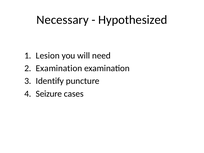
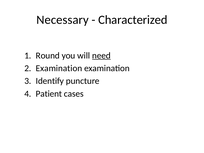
Hypothesized: Hypothesized -> Characterized (133, 20)
Lesion: Lesion -> Round (48, 56)
need underline: none -> present (101, 56)
Seizure: Seizure -> Patient (49, 94)
